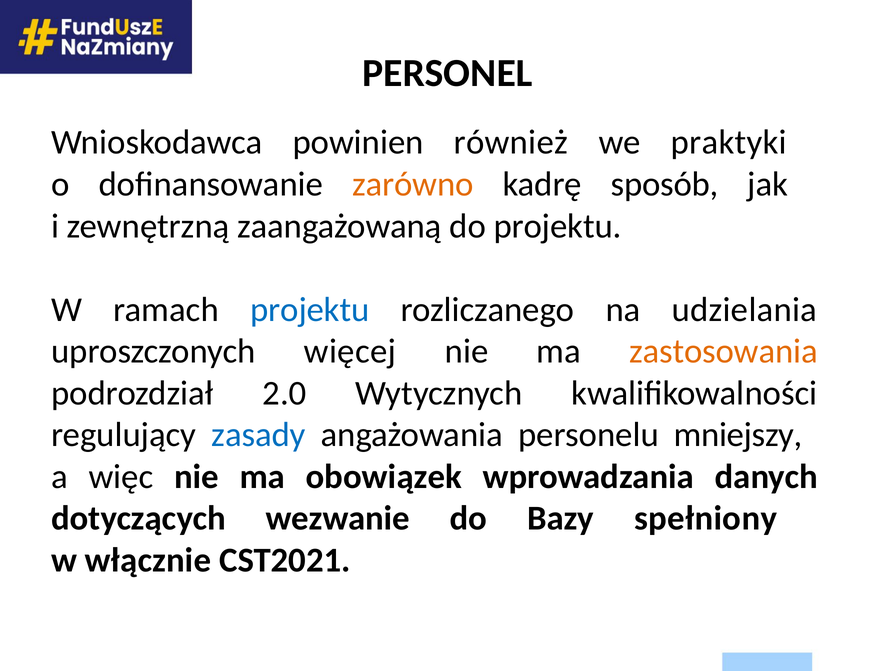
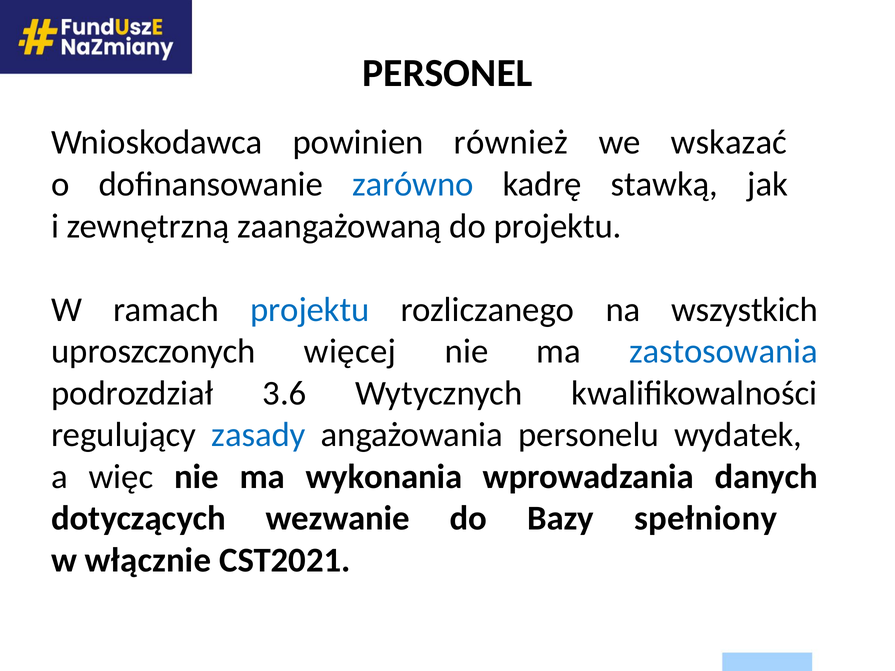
praktyki: praktyki -> wskazać (729, 143)
zarówno colour: orange -> blue (413, 184)
sposób: sposób -> stawką (664, 184)
udzielania: udzielania -> wszystkich (745, 310)
zastosowania colour: orange -> blue (723, 351)
2.0: 2.0 -> 3.6 (284, 393)
mniejszy: mniejszy -> wydatek (738, 435)
obowiązek: obowiązek -> wykonania (384, 477)
